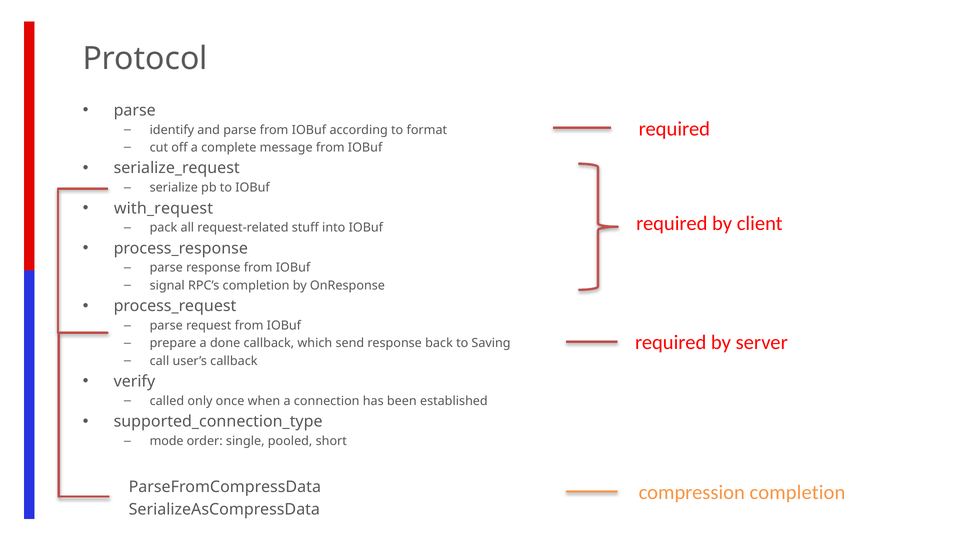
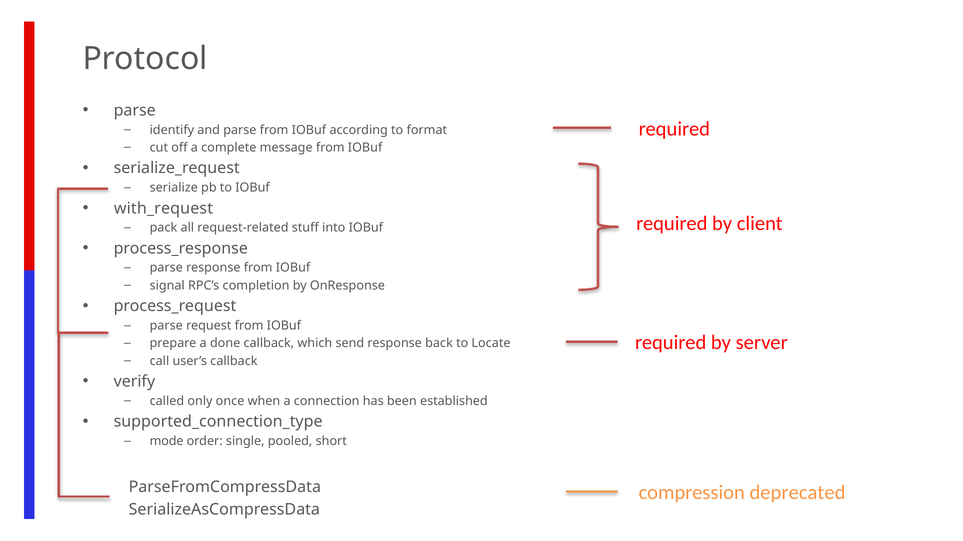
Saving: Saving -> Locate (491, 344)
compression completion: completion -> deprecated (797, 493)
